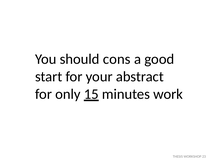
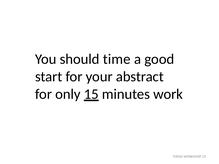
cons: cons -> time (117, 59)
